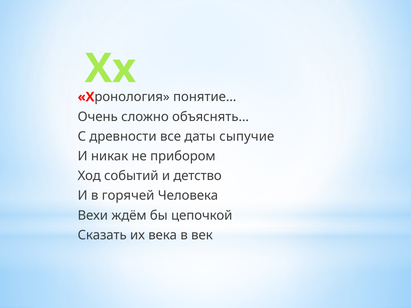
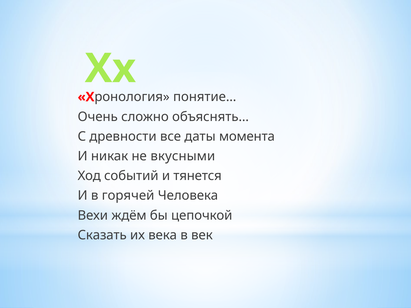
сыпучие: сыпучие -> момента (247, 137)
прибором: прибором -> вкусными (183, 156)
детство: детство -> тянется (198, 176)
